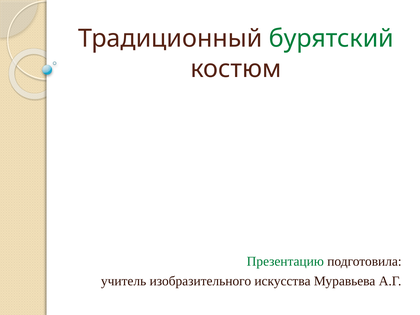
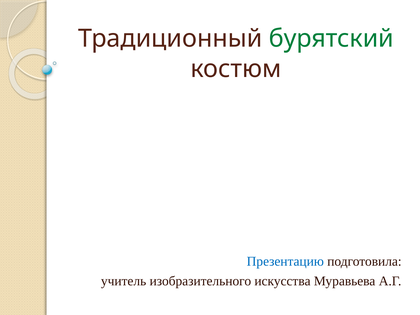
Презентацию colour: green -> blue (285, 261)
